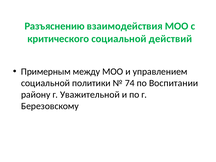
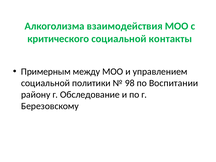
Разъяснению: Разъяснению -> Алкоголизма (55, 26)
действий: действий -> контакты (170, 39)
74: 74 -> 98 (130, 83)
Уважительной: Уважительной -> Обследование (90, 95)
